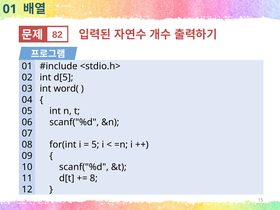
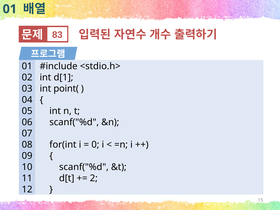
82: 82 -> 83 (57, 35)
d[5: d[5 -> d[1 (63, 77)
word(: word( -> point( (66, 89)
5: 5 -> 0 (95, 145)
8: 8 -> 2 (94, 178)
